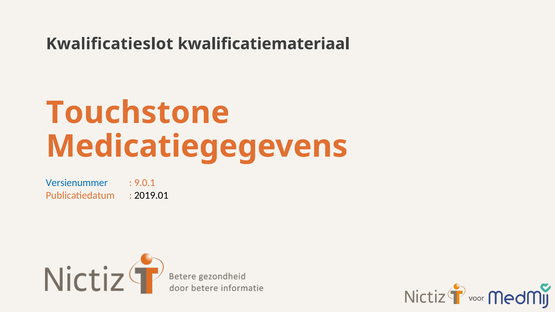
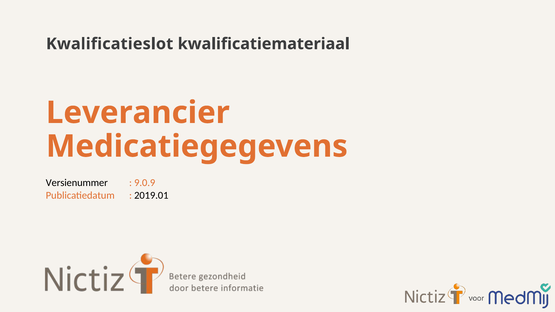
Touchstone: Touchstone -> Leverancier (138, 113)
Versienummer colour: blue -> black (77, 183)
9.0.1: 9.0.1 -> 9.0.9 (145, 183)
